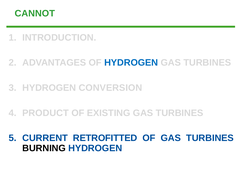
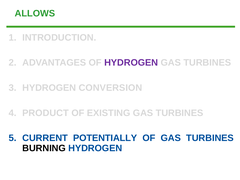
CANNOT: CANNOT -> ALLOWS (35, 14)
HYDROGEN colour: blue -> purple (131, 63)
RETROFITTED: RETROFITTED -> POTENTIALLY (105, 138)
